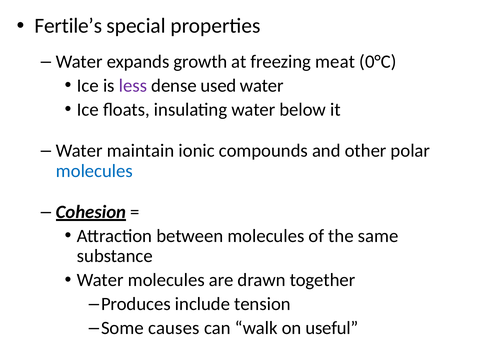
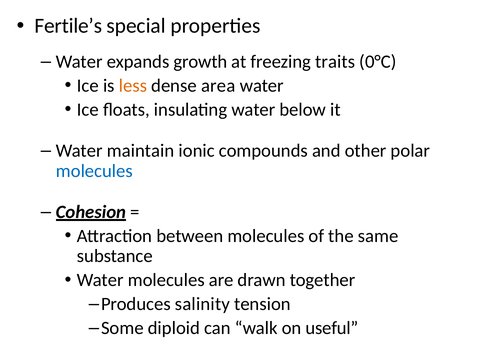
meat: meat -> traits (335, 62)
less colour: purple -> orange (133, 85)
used: used -> area (218, 85)
include: include -> salinity (202, 304)
causes: causes -> diploid (174, 328)
